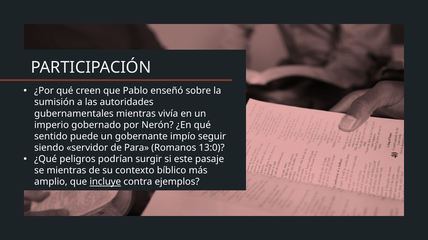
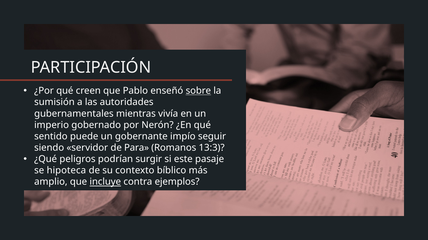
sobre underline: none -> present (198, 91)
13:0: 13:0 -> 13:3 (212, 148)
se mientras: mientras -> hipoteca (66, 171)
